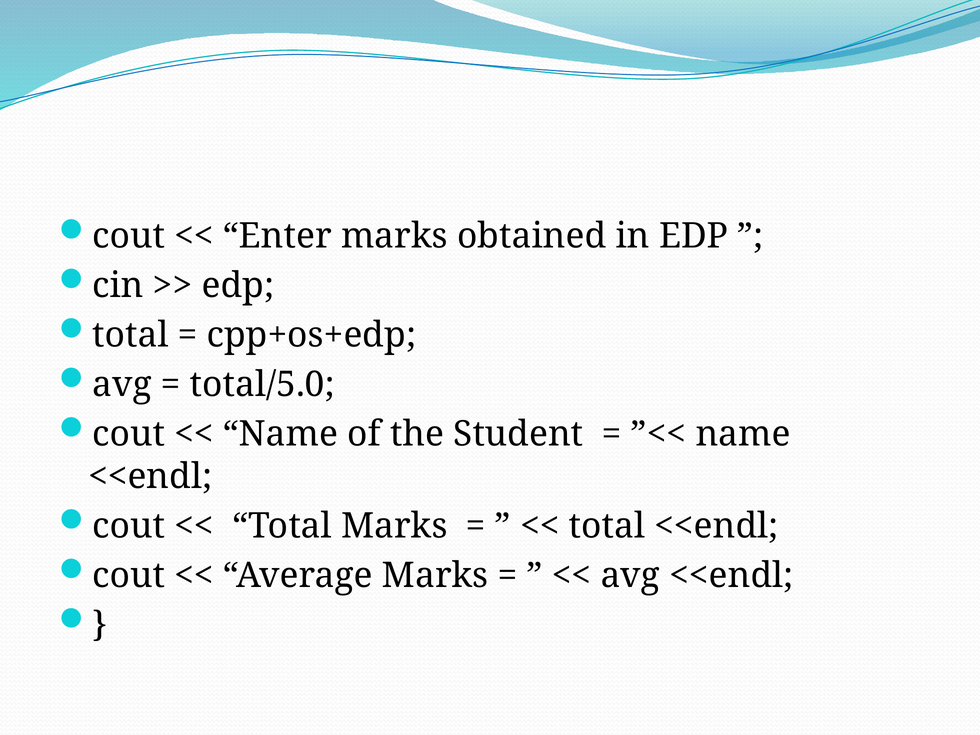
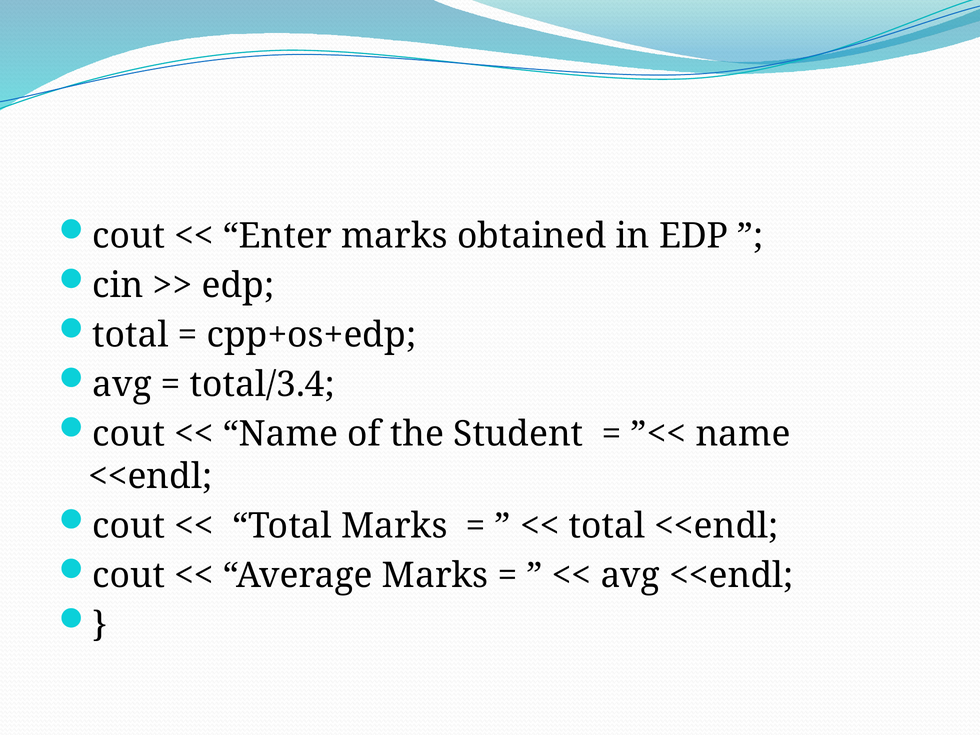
total/5.0: total/5.0 -> total/3.4 (262, 384)
